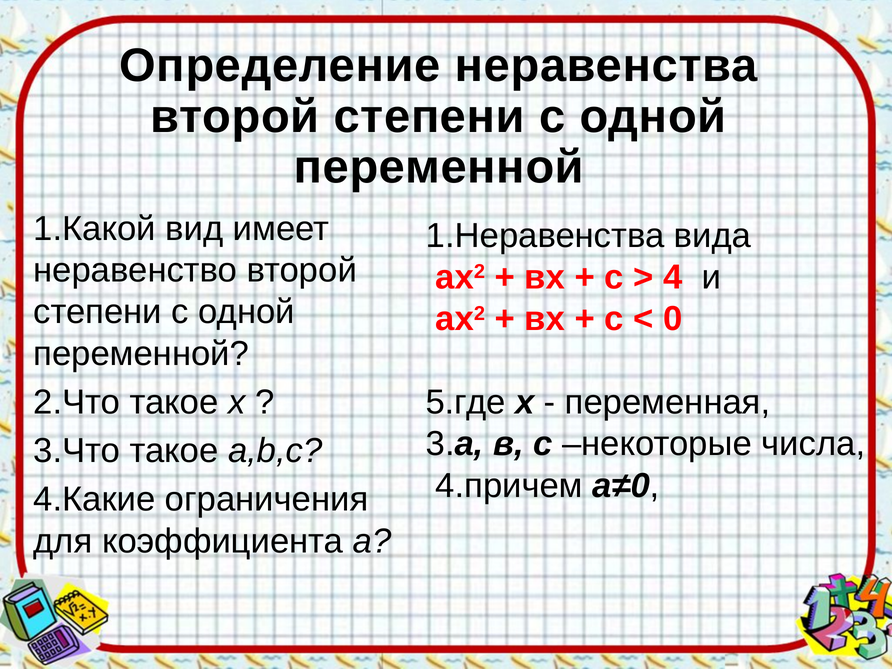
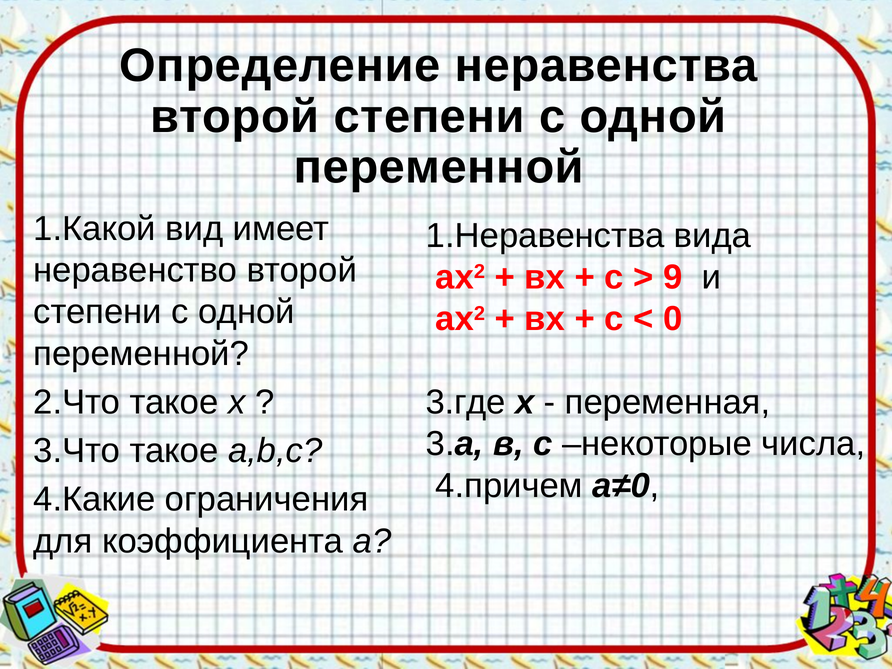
4: 4 -> 9 (673, 277)
5.где: 5.где -> 3.где (466, 402)
